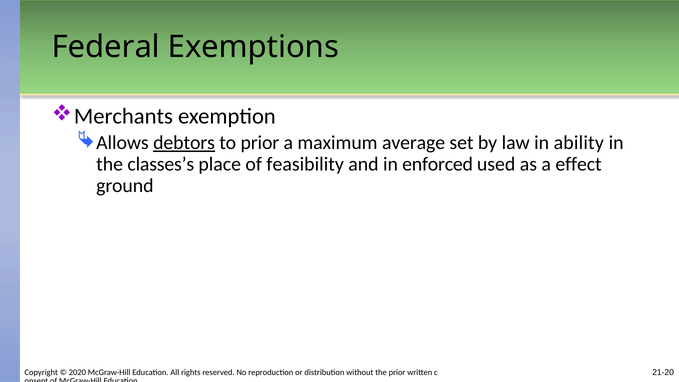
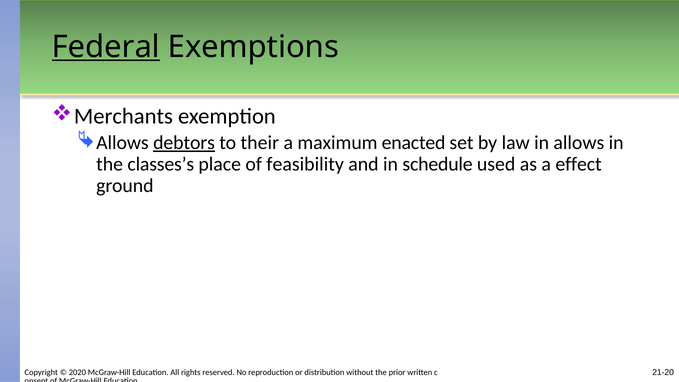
Federal underline: none -> present (106, 47)
to prior: prior -> their (260, 143)
average: average -> enacted (414, 143)
in ability: ability -> allows (579, 143)
enforced: enforced -> schedule (438, 164)
